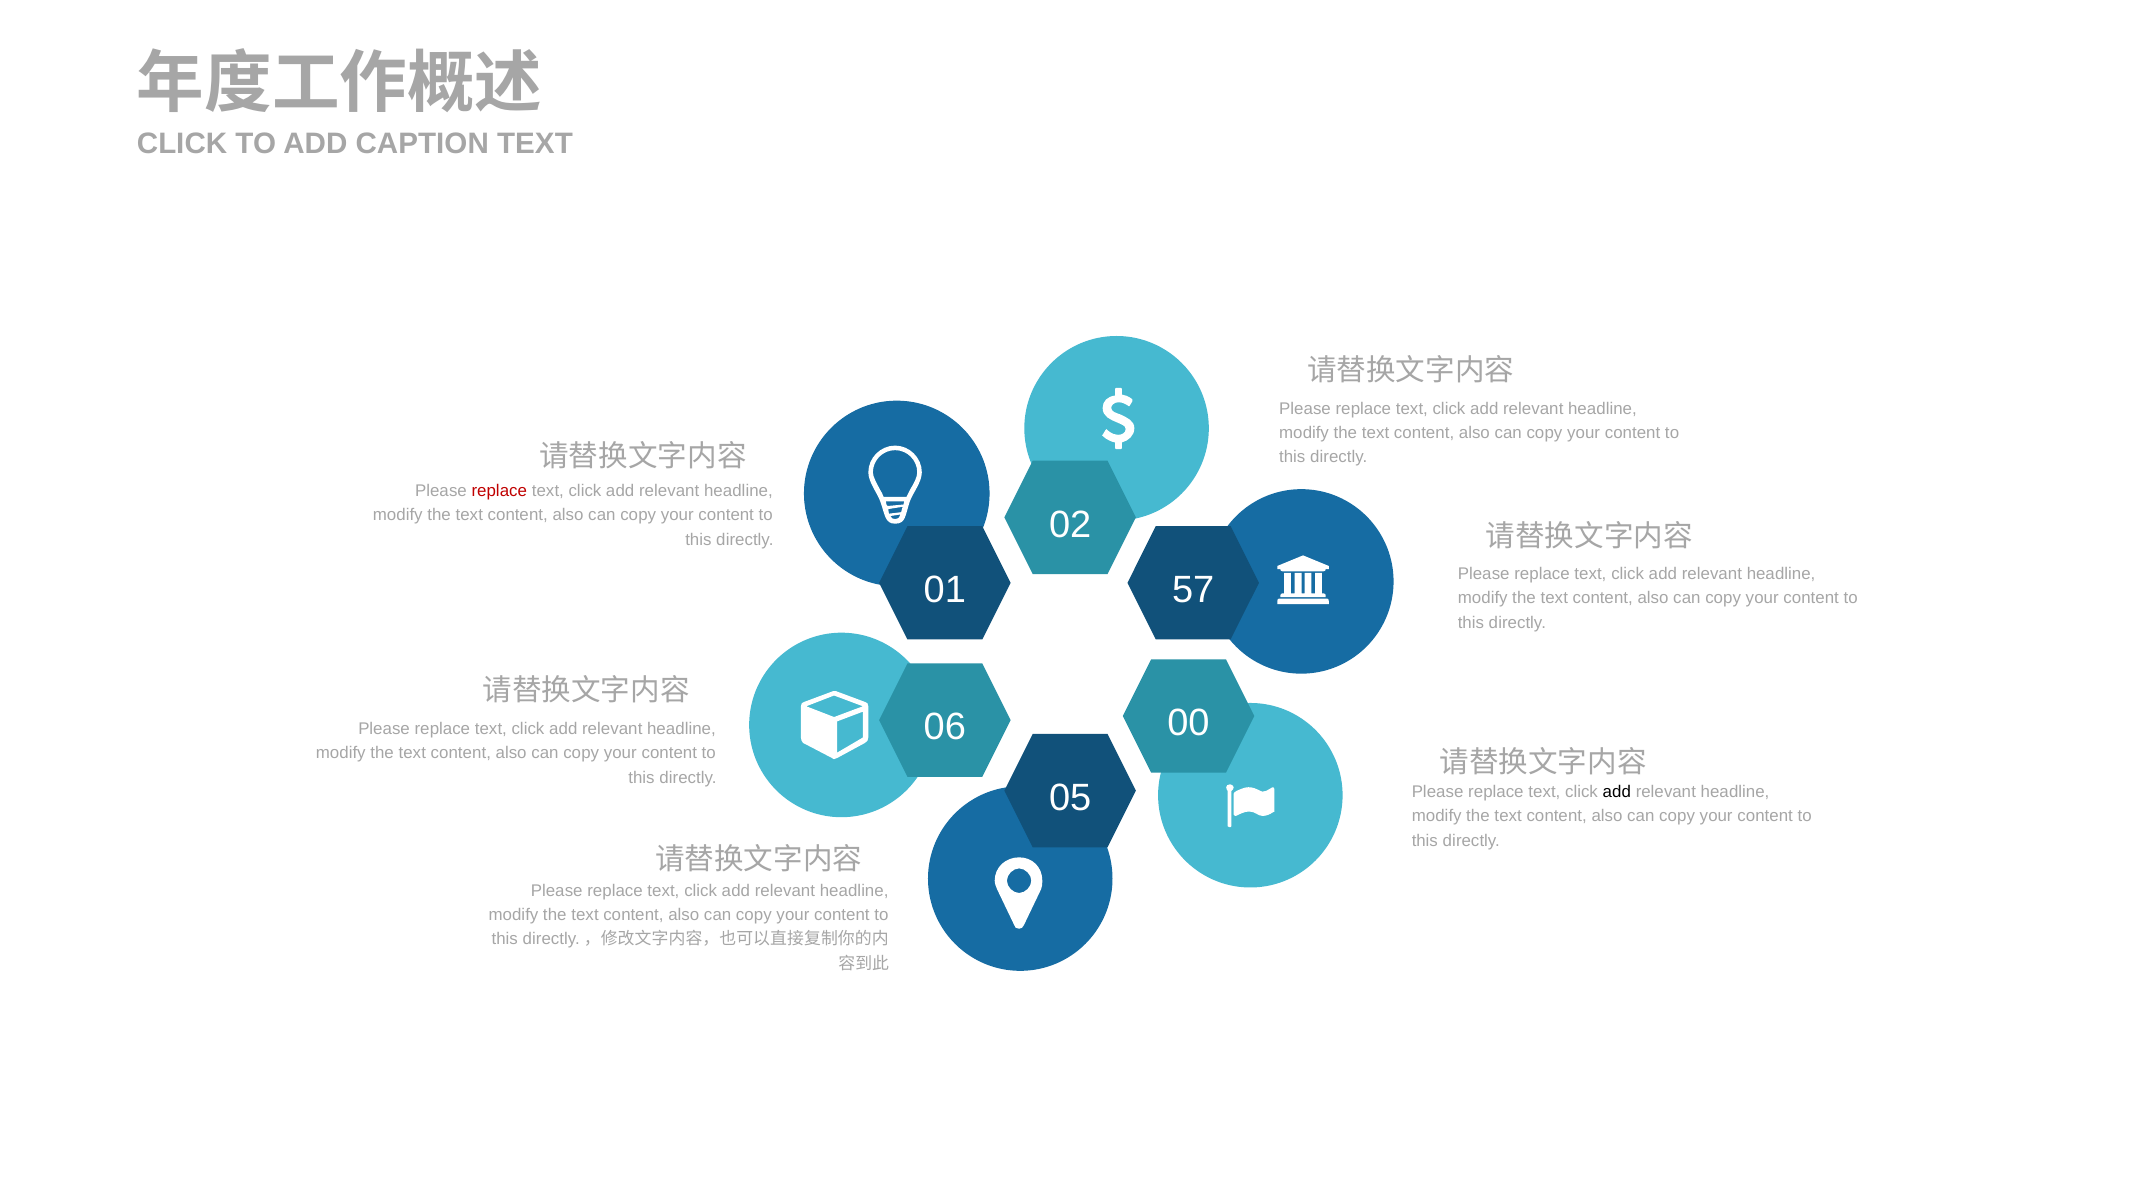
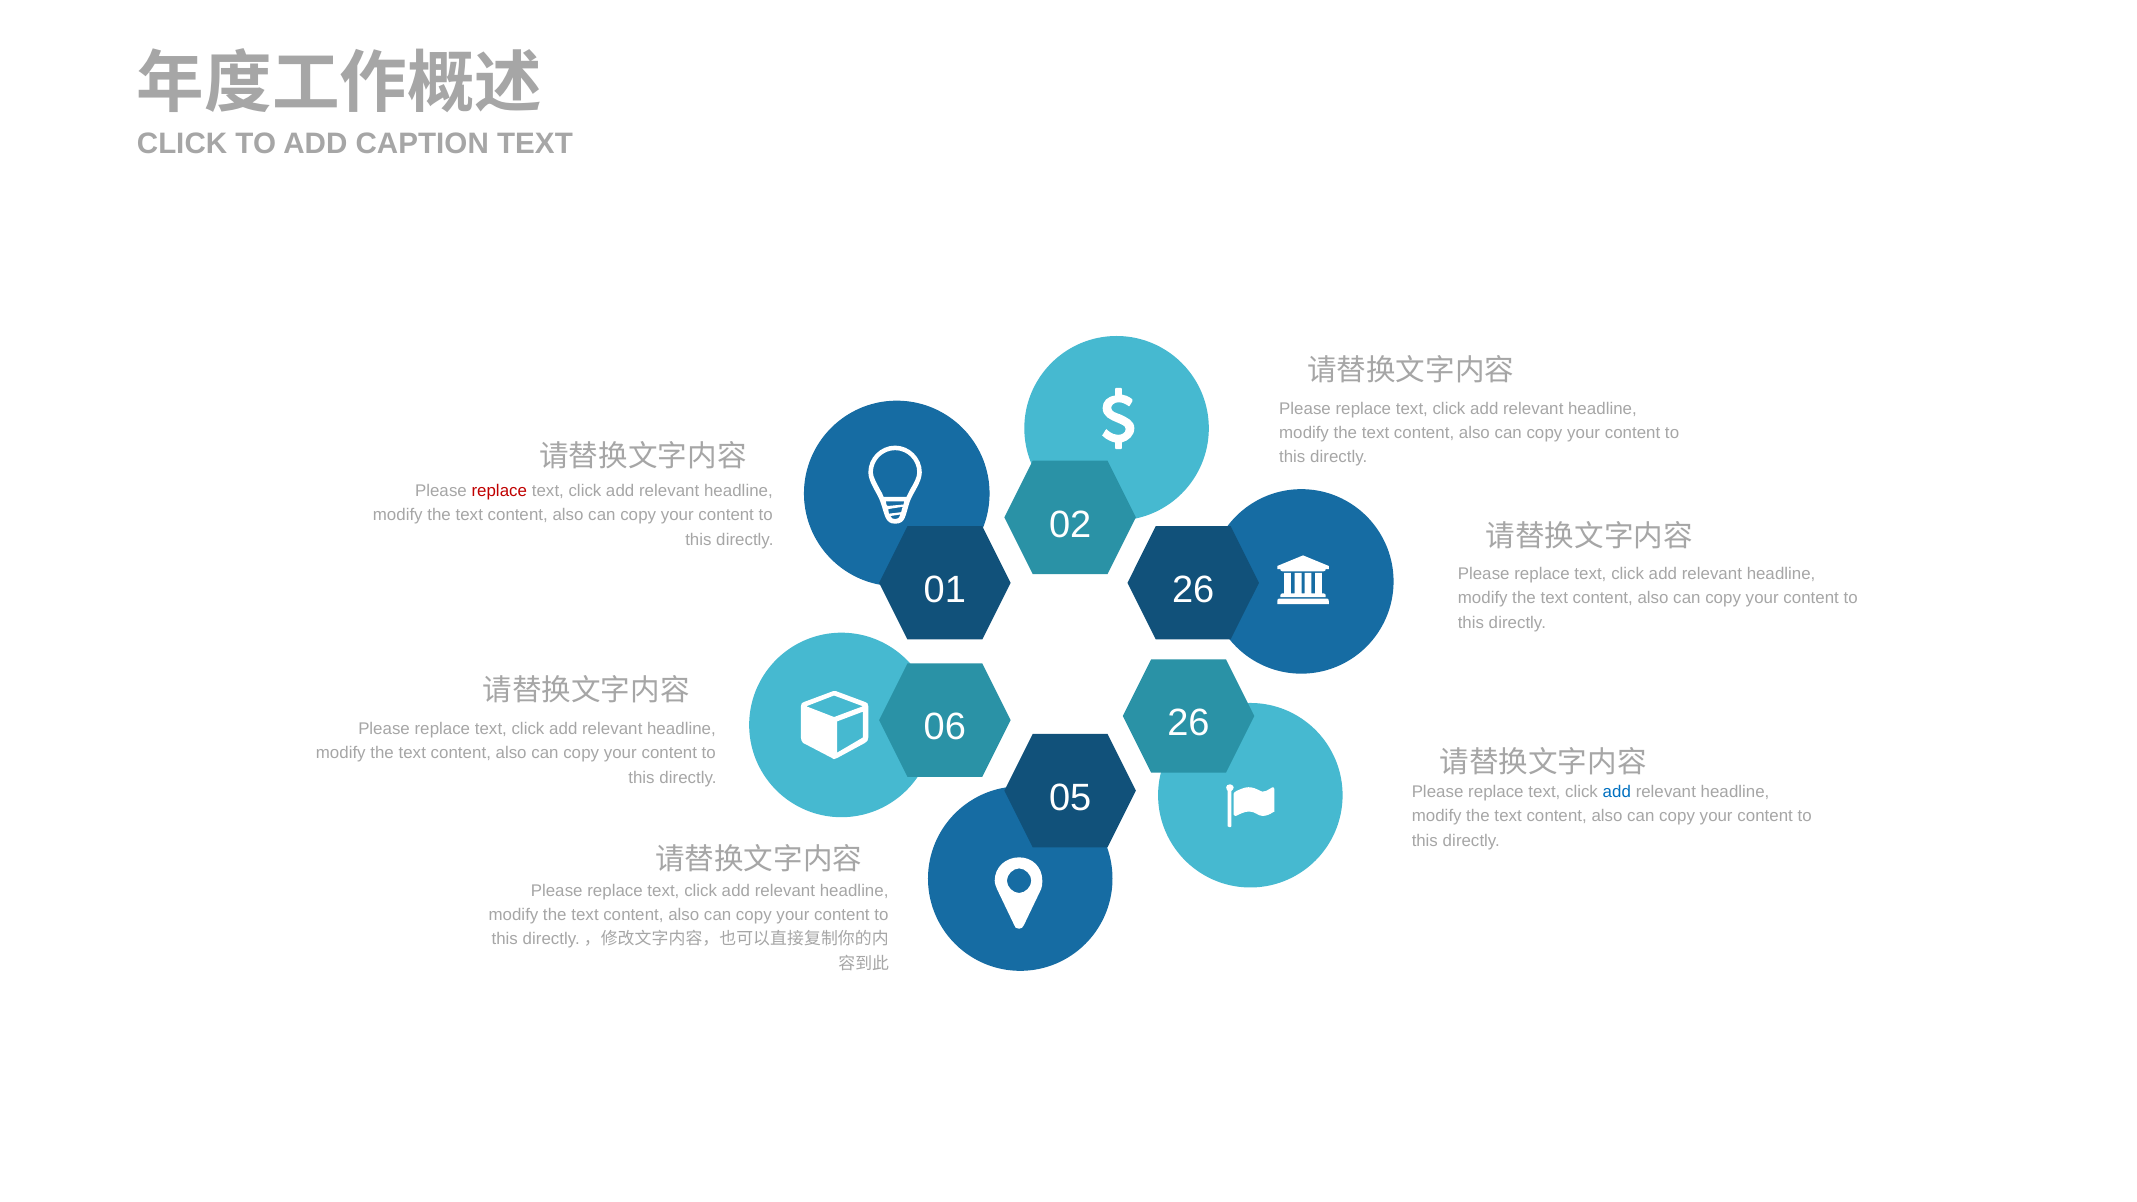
01 57: 57 -> 26 (1193, 590)
06 00: 00 -> 26 (1189, 723)
add colour: black -> blue (1617, 792)
